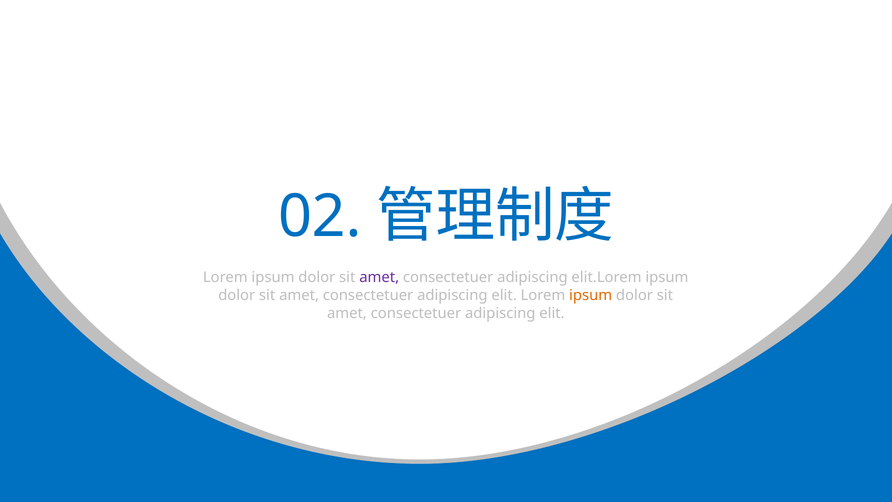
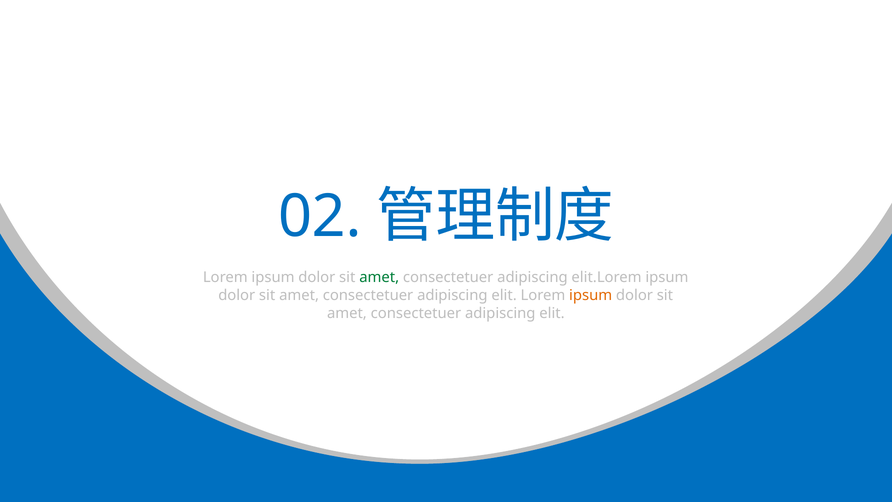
amet colour: purple -> green (379, 277)
